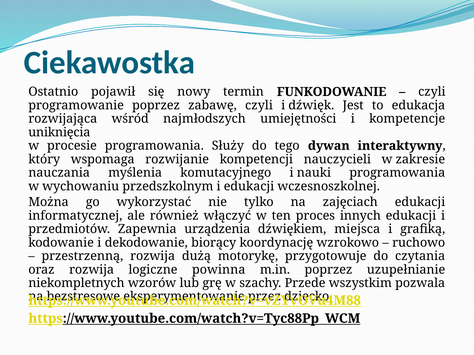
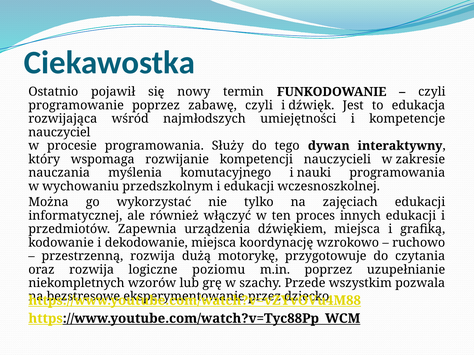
uniknięcia: uniknięcia -> nauczyciel (59, 132)
dekodowanie biorący: biorący -> miejsca (214, 243)
powinna: powinna -> poziomu (219, 270)
